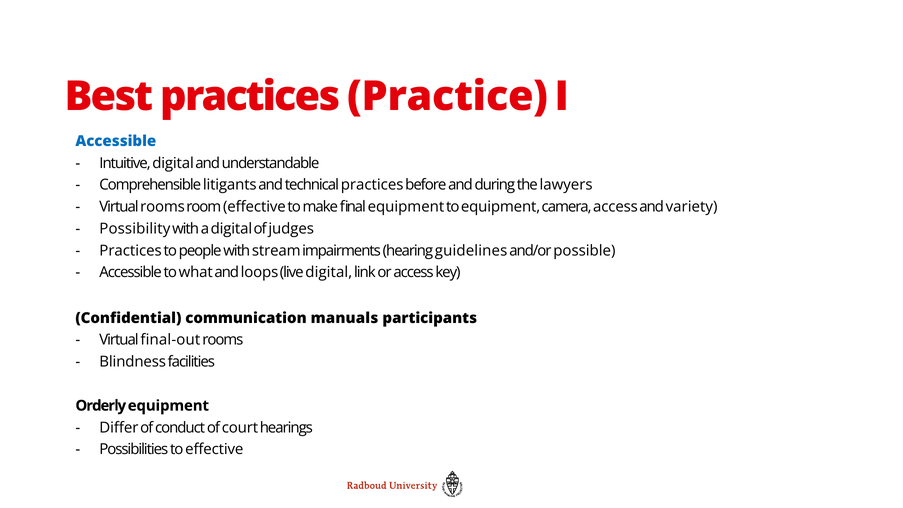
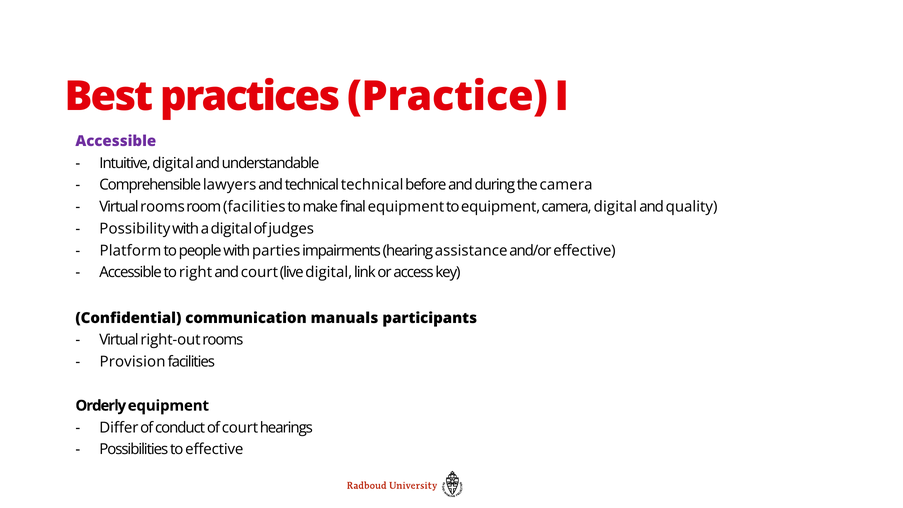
Accessible colour: blue -> purple (116, 141)
litigants: litigants -> lawyers (230, 185)
technical practices: practices -> technical (372, 185)
the lawyers: lawyers -> camera (566, 185)
room effective: effective -> facilities (254, 207)
camera access: access -> digital (615, 207)
variety: variety -> quality (692, 207)
Practices: Practices -> Platform (130, 251)
stream: stream -> parties (276, 251)
guidelines: guidelines -> assistance (471, 251)
and/or possible: possible -> effective (584, 251)
what: what -> right (196, 272)
and loops: loops -> court (259, 272)
final-out: final-out -> right-out (171, 340)
Blindness: Blindness -> Provision (133, 362)
